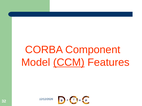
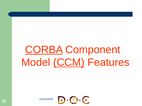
CORBA underline: none -> present (44, 50)
